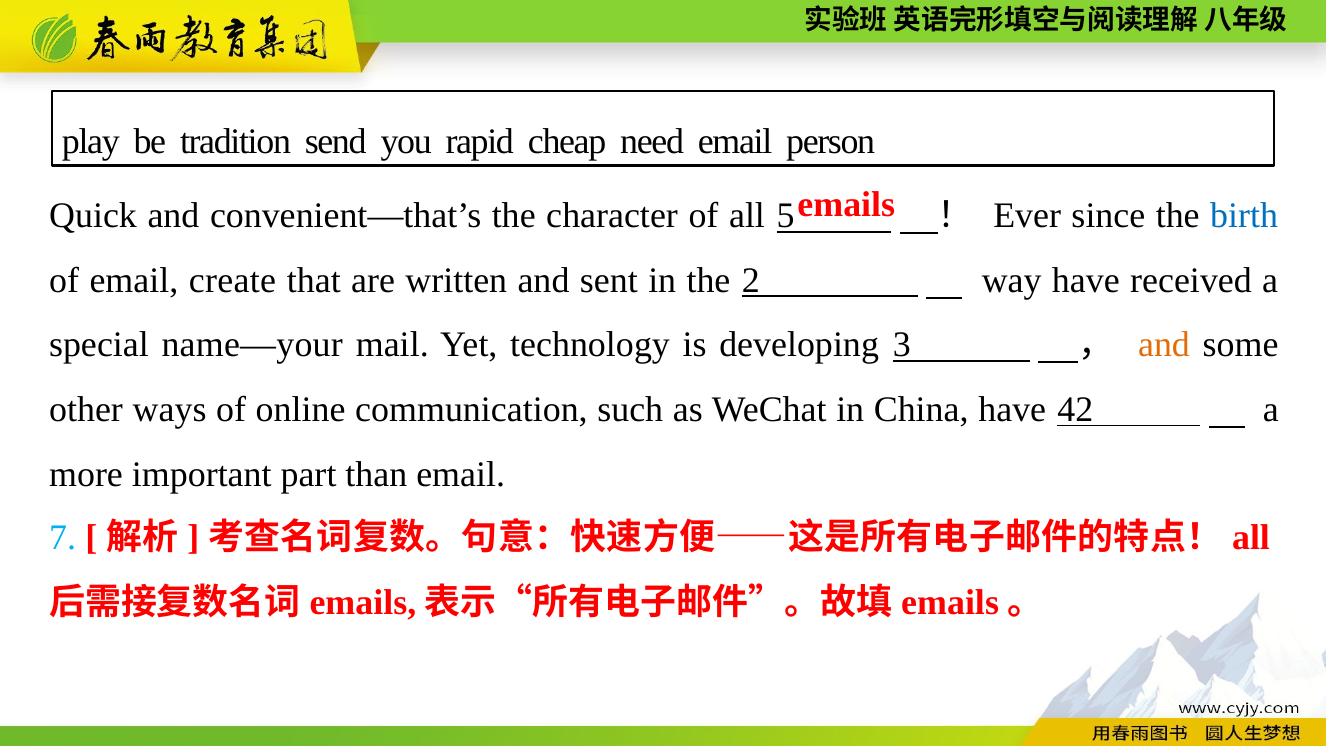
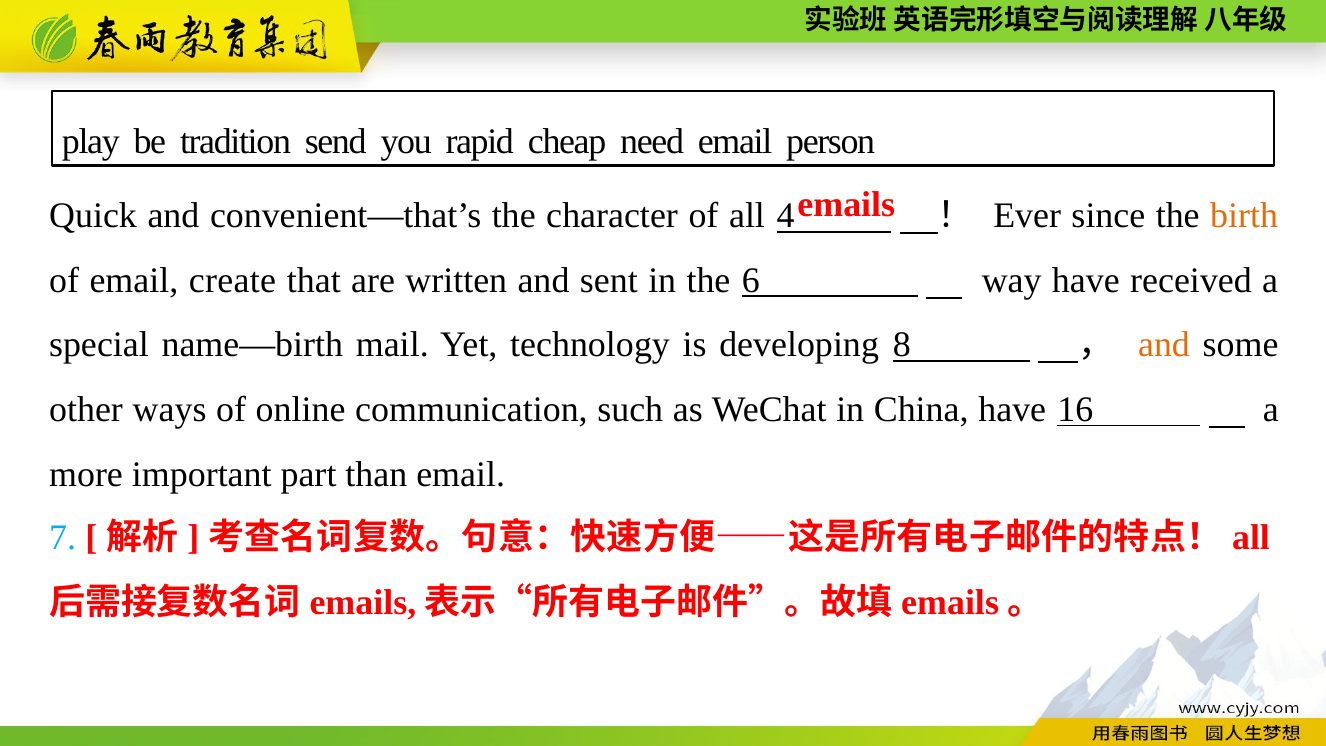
5: 5 -> 4 (786, 216)
birth colour: blue -> orange (1244, 216)
2: 2 -> 6 (751, 280)
name—your: name—your -> name—birth (252, 345)
3: 3 -> 8 (902, 345)
42: 42 -> 16 (1075, 410)
